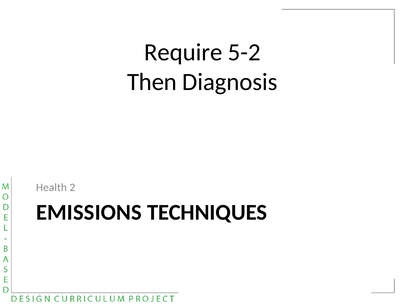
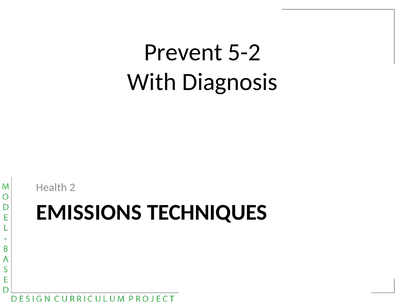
Require: Require -> Prevent (183, 52)
Then: Then -> With (152, 82)
